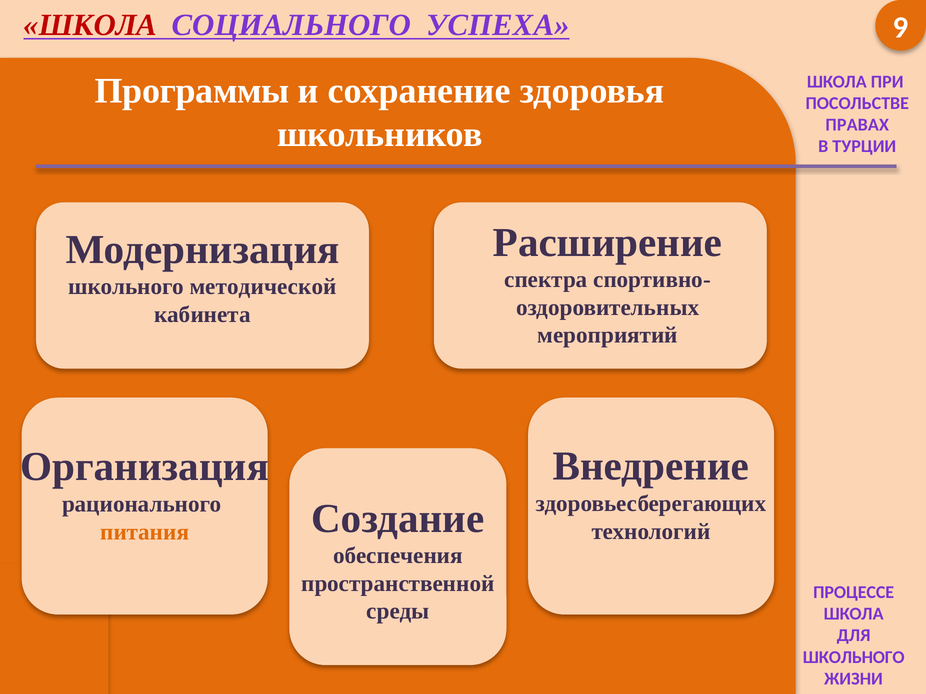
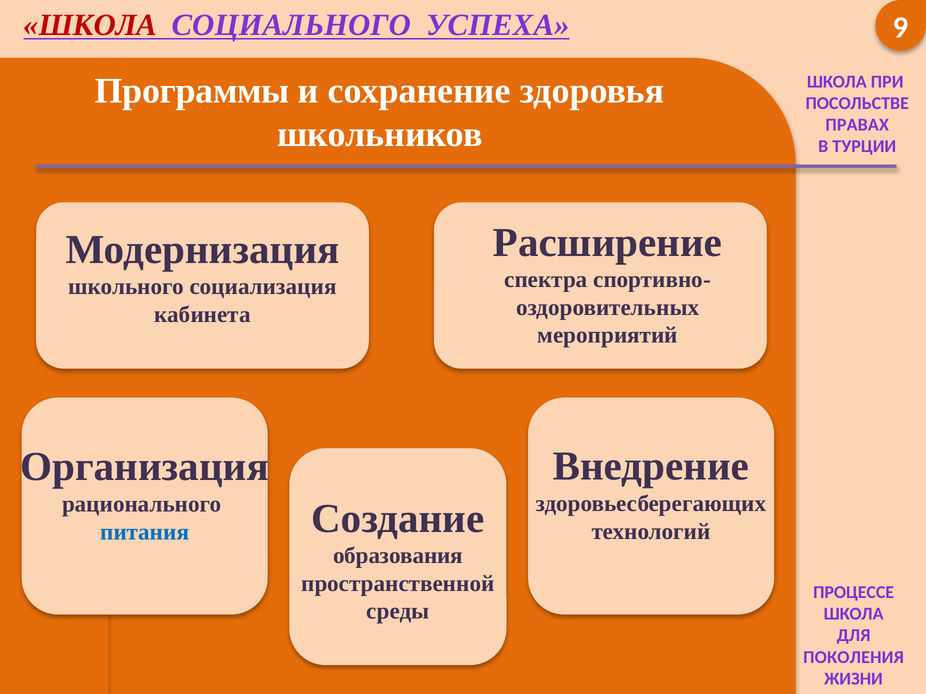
методической: методической -> социализация (263, 287)
питания colour: orange -> blue (145, 532)
обеспечения: обеспечения -> образования (398, 556)
ШКОЛЬНОГО: ШКОЛЬНОГО -> ПОКОЛЕНИЯ (854, 658)
